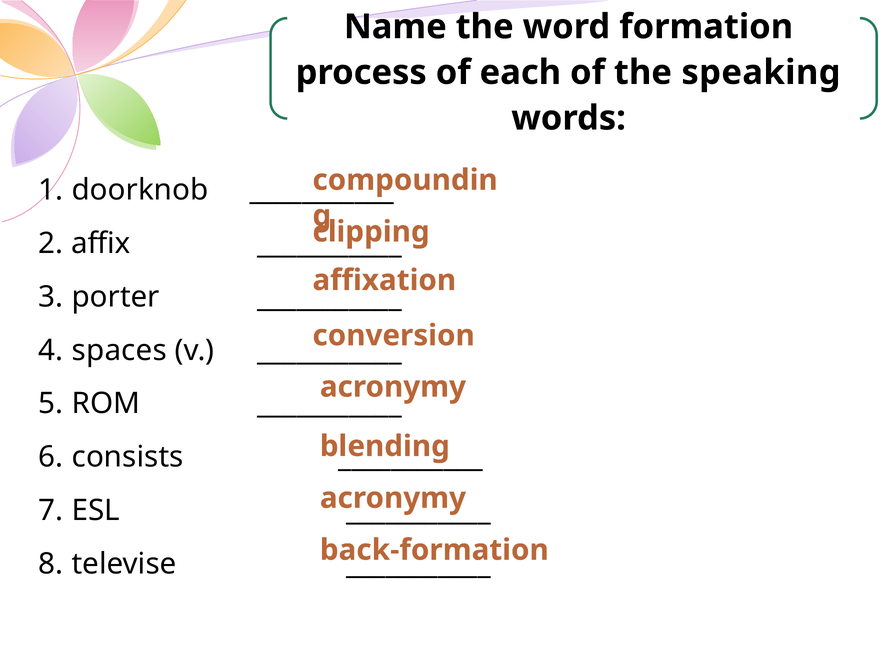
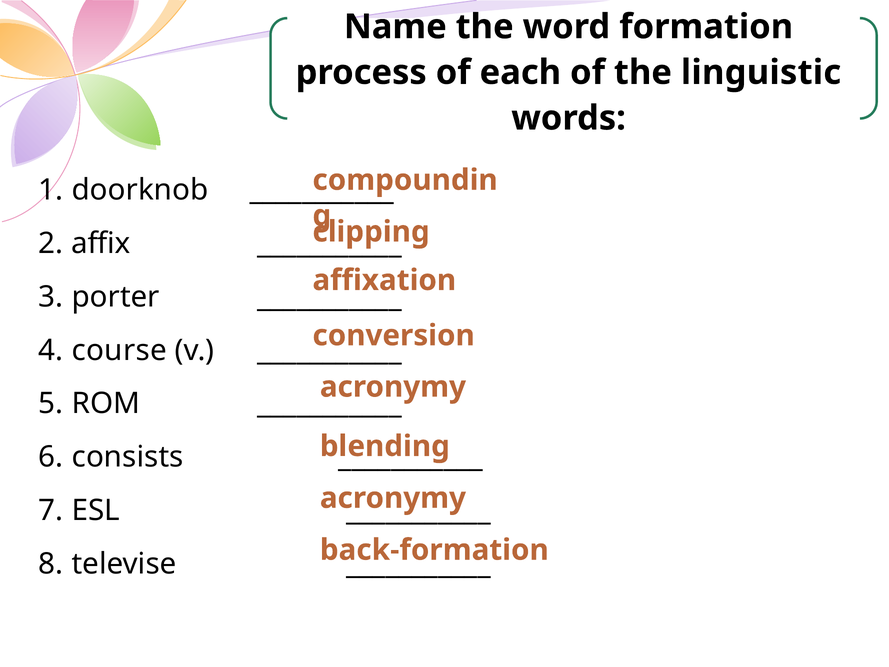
speaking: speaking -> linguistic (761, 72)
spaces: spaces -> course (119, 350)
